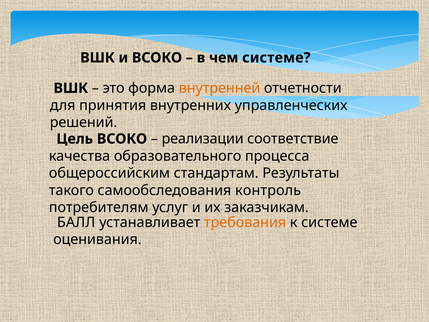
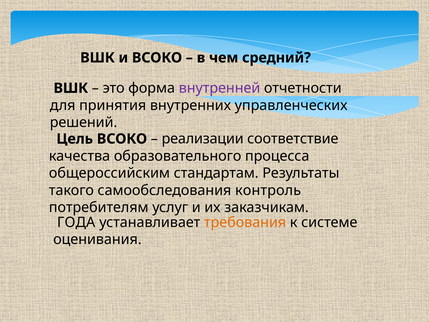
чем системе: системе -> средний (276, 58)
внутренней colour: orange -> purple (219, 88)
БАЛЛ: БАЛЛ -> ГОДА (76, 222)
